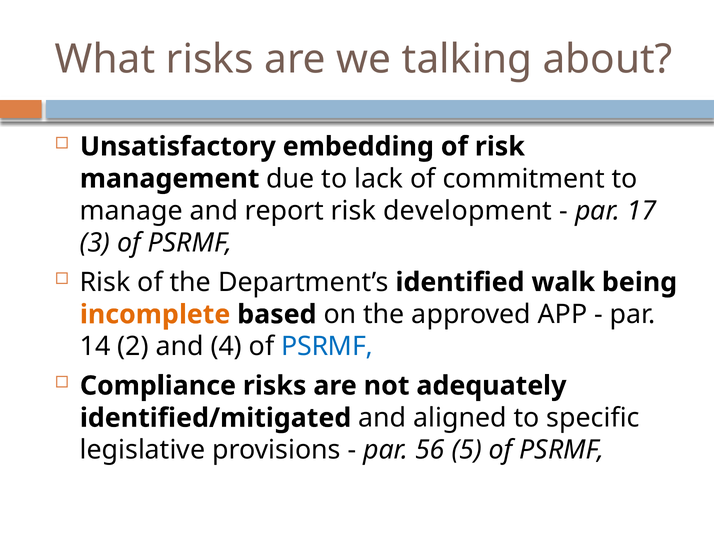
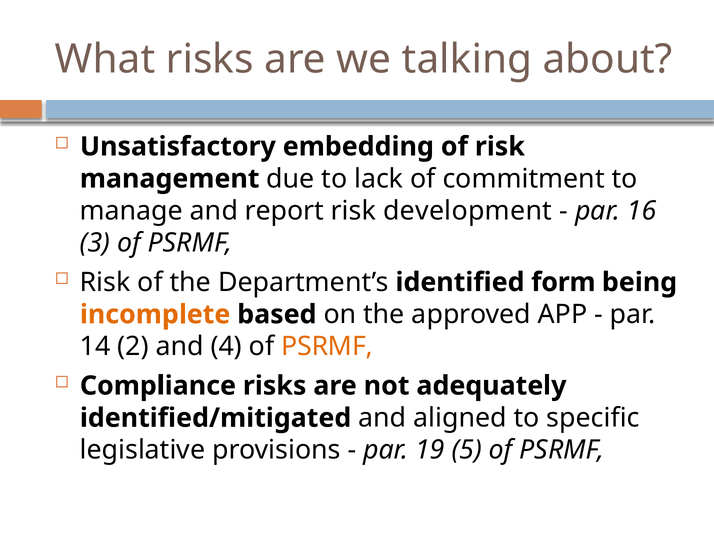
17: 17 -> 16 (642, 211)
walk: walk -> form (563, 282)
PSRMF colour: blue -> orange (327, 346)
56: 56 -> 19 (430, 450)
